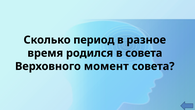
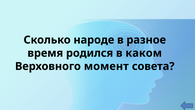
период: период -> народе (94, 40)
в совета: совета -> каком (144, 53)
